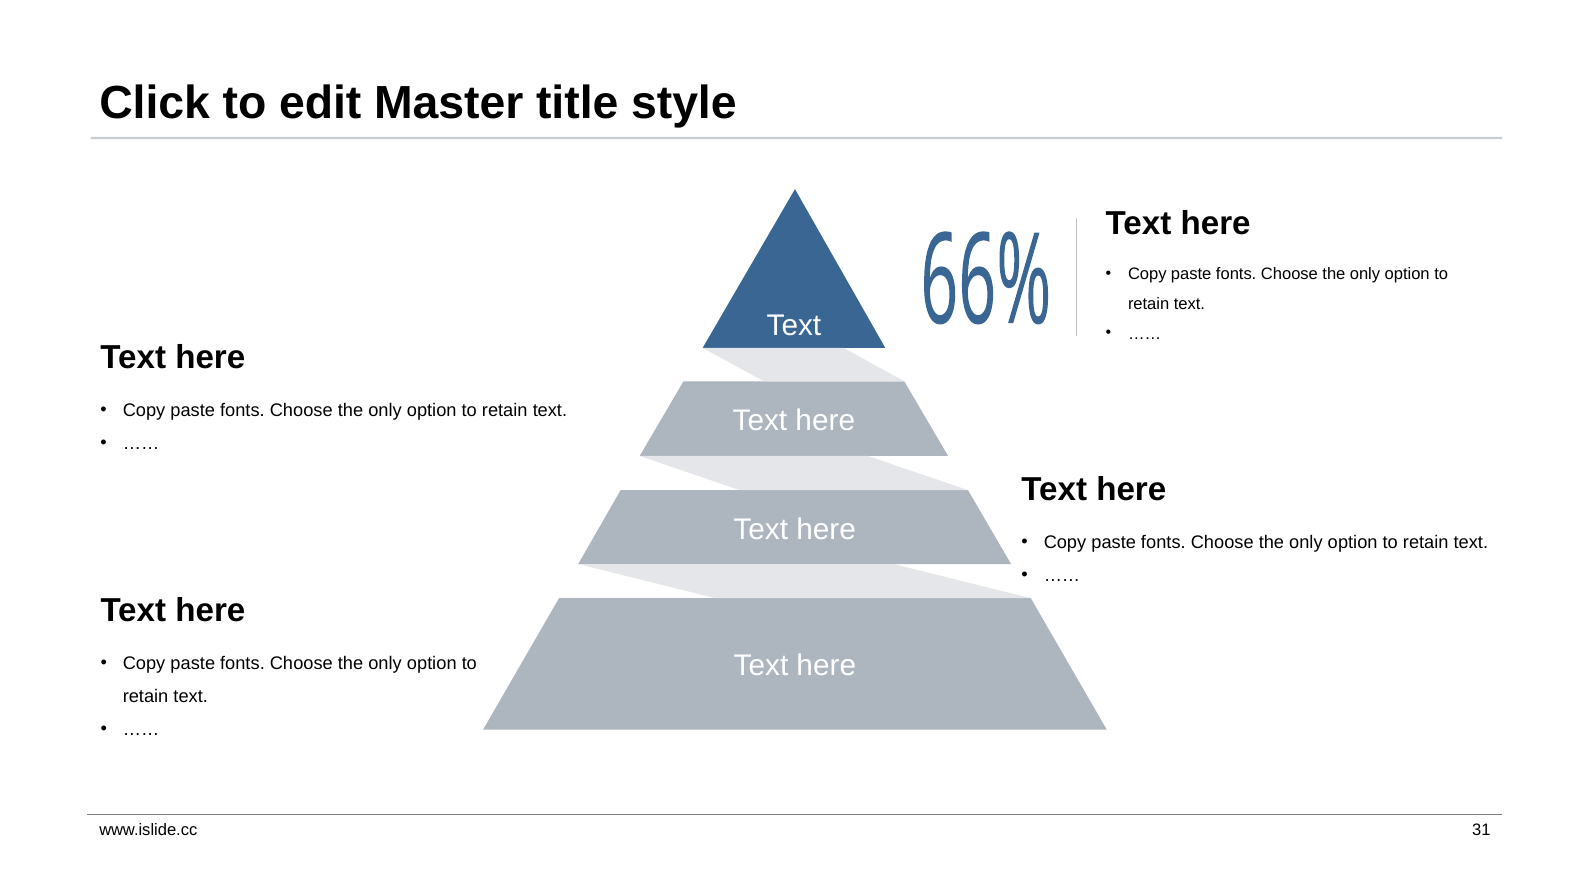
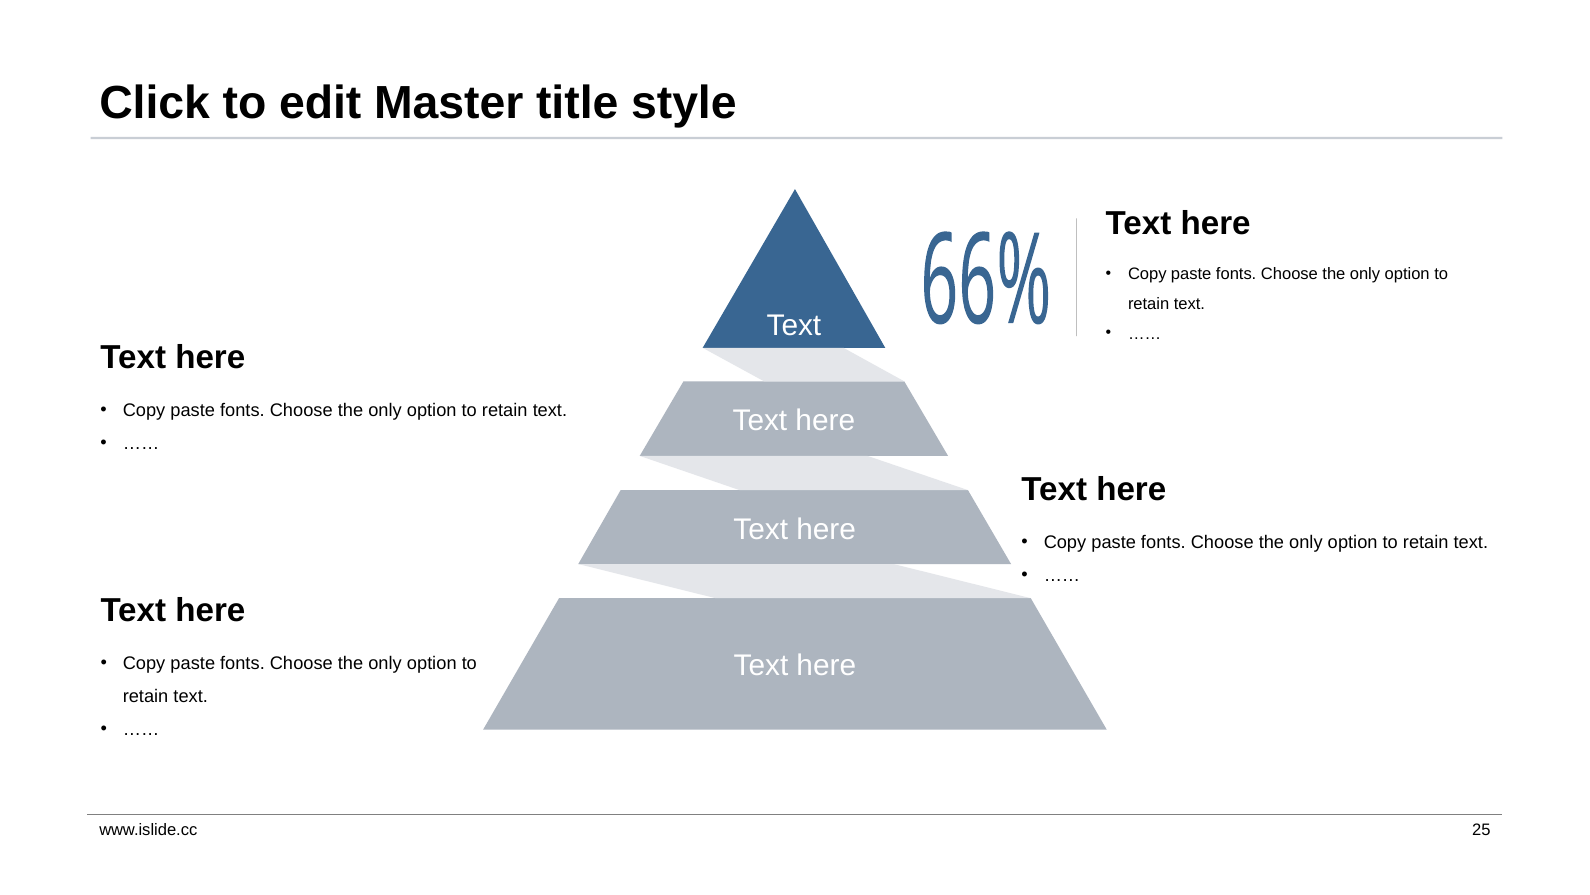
31: 31 -> 25 (1481, 830)
